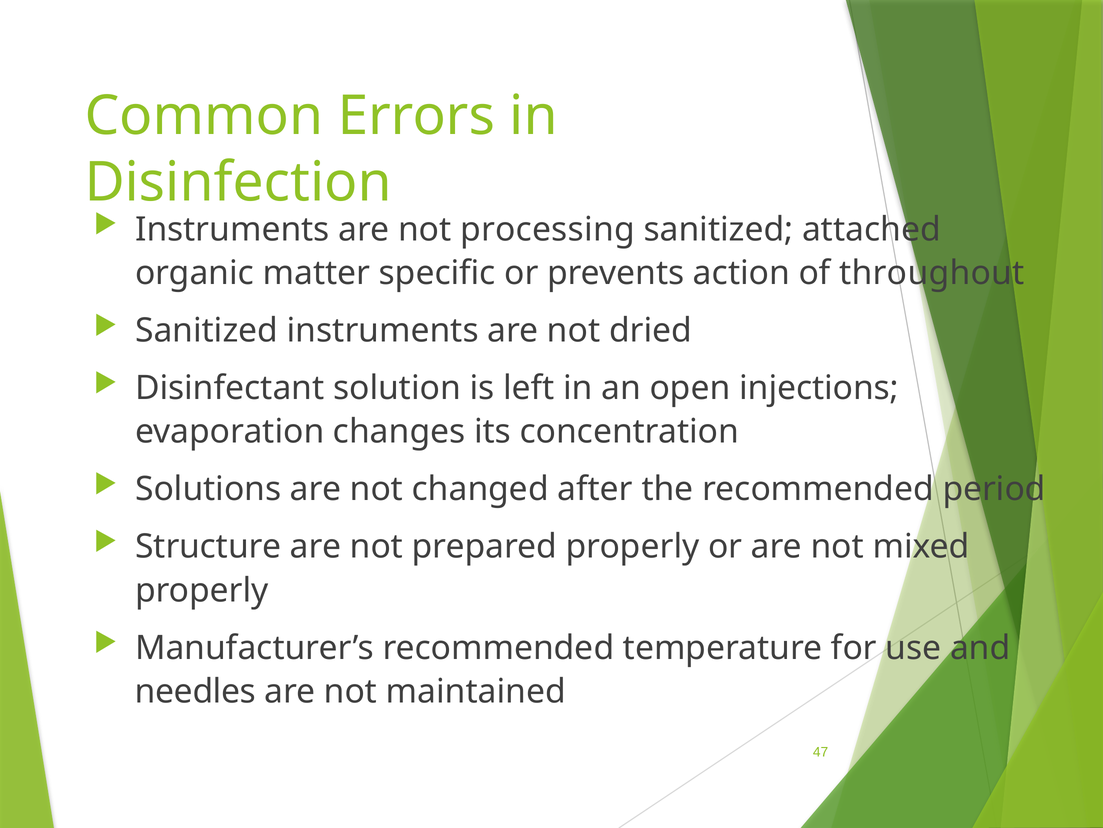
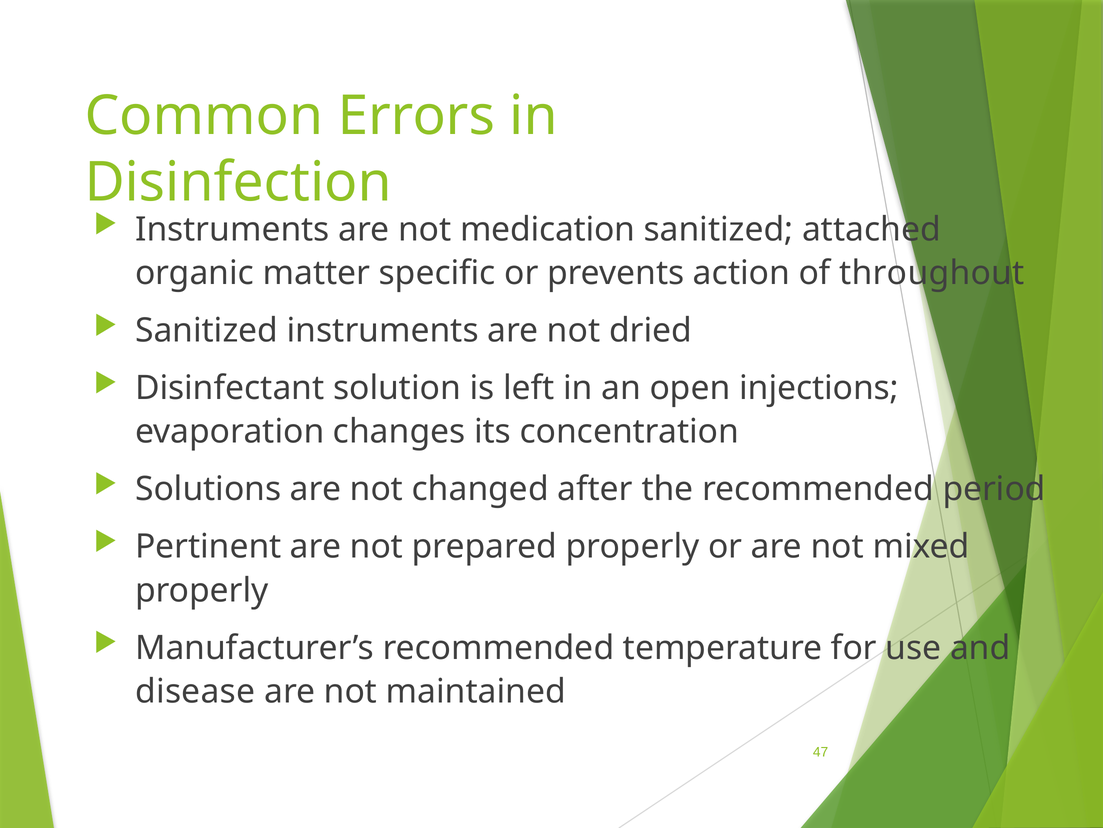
processing: processing -> medication (548, 229)
Structure: Structure -> Pertinent (208, 546)
needles: needles -> disease (195, 691)
